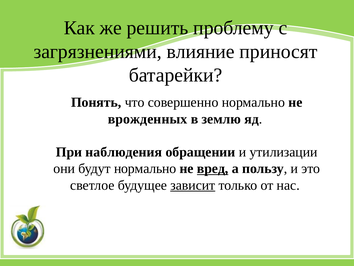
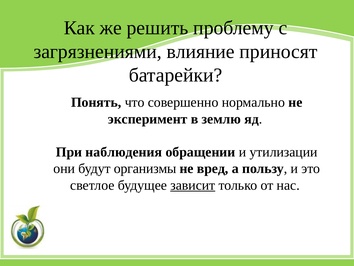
врожденных: врожденных -> эксперимент (148, 119)
будут нормально: нормально -> организмы (145, 168)
вред underline: present -> none (213, 168)
